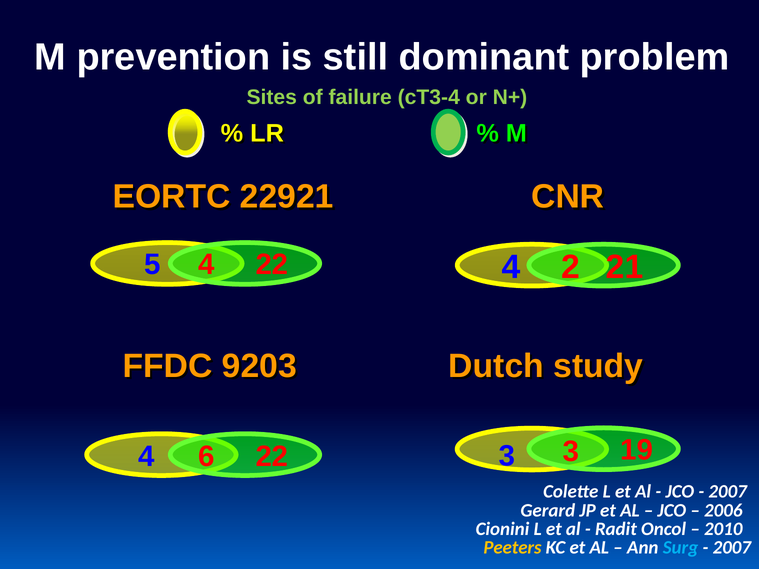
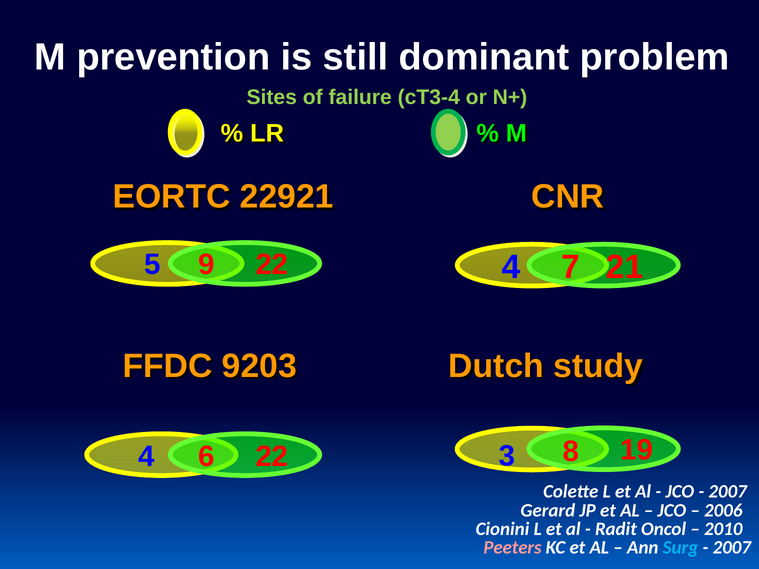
5 4: 4 -> 9 (206, 264)
2: 2 -> 7 (571, 267)
3 3: 3 -> 8 (571, 452)
Peeters colour: yellow -> pink (512, 548)
